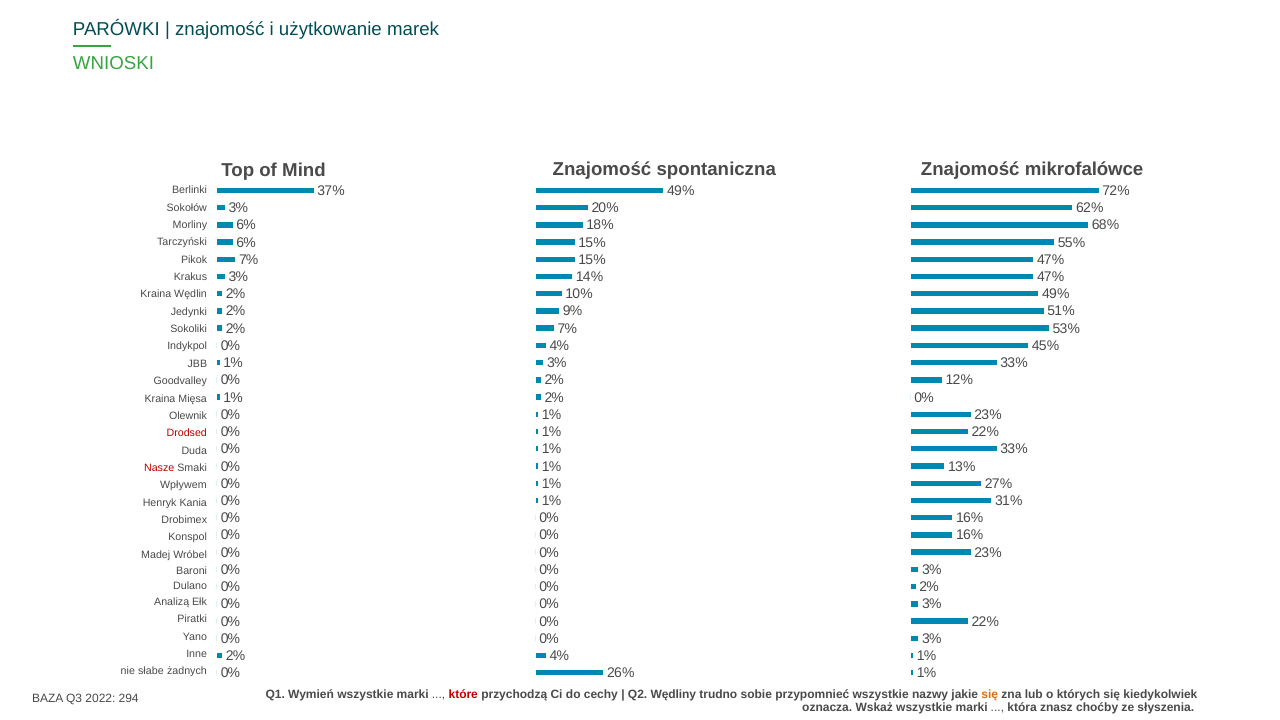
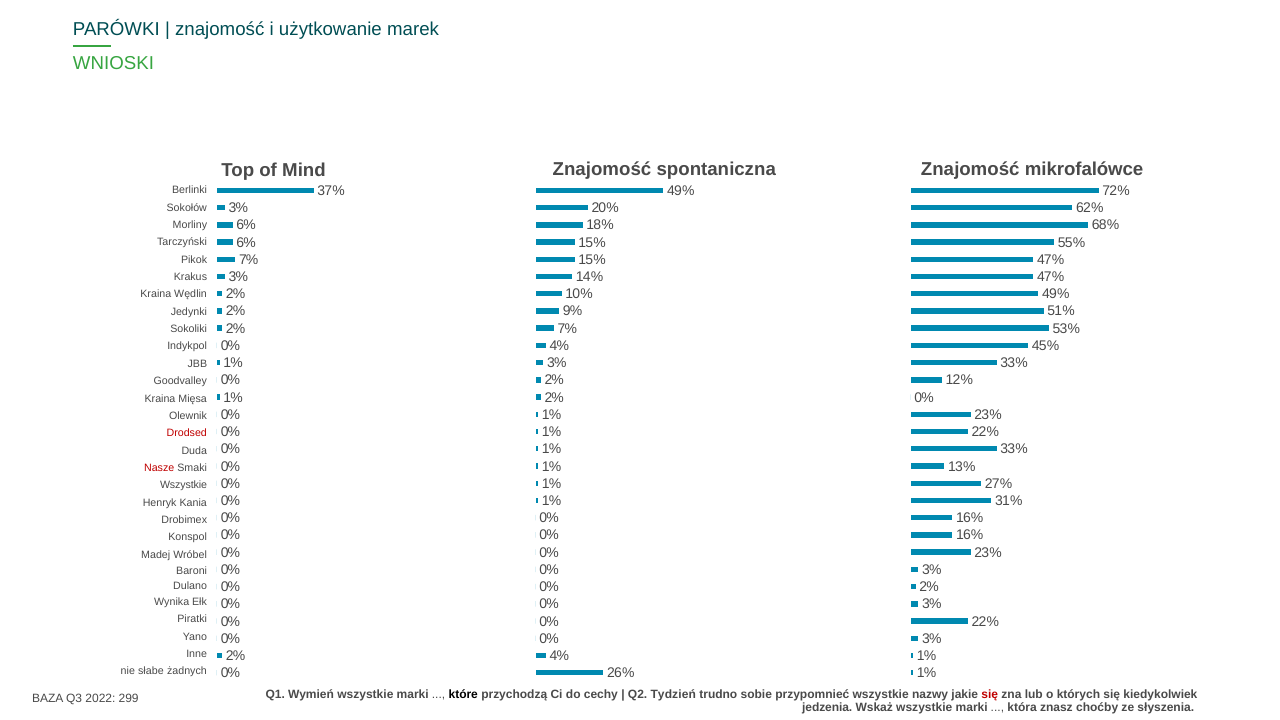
Wpływem: Wpływem -> Wszystkie (184, 485)
Analizą: Analizą -> Wynika (172, 602)
które colour: red -> black (463, 695)
Wędliny: Wędliny -> Tydzień (673, 695)
się colour: orange -> red (990, 695)
294: 294 -> 299 (129, 699)
oznacza: oznacza -> jedzenia (827, 708)
